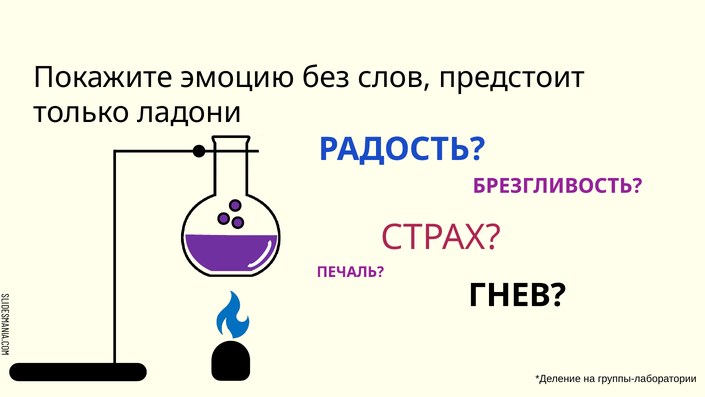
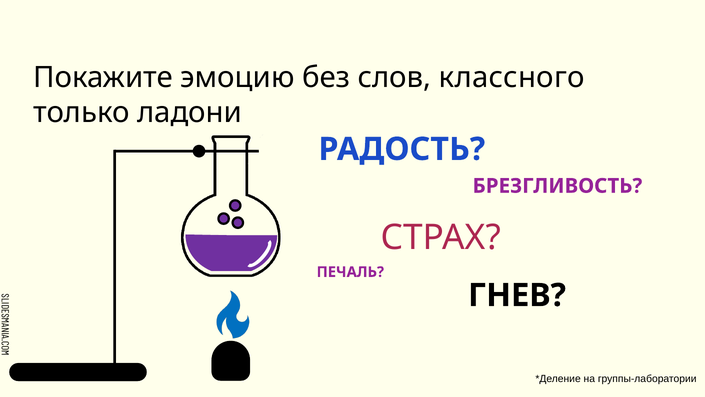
предстоит: предстоит -> классного (512, 77)
